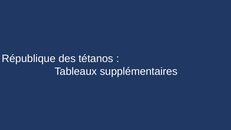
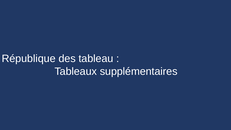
tétanos: tétanos -> tableau (96, 58)
